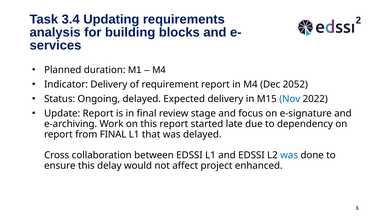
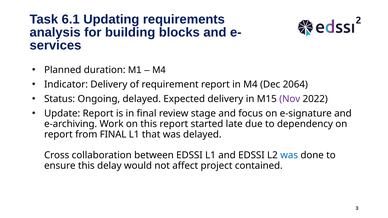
3.4: 3.4 -> 6.1 (71, 19)
2052: 2052 -> 2064 (295, 85)
Nov colour: blue -> purple (290, 99)
enhanced: enhanced -> contained (259, 166)
